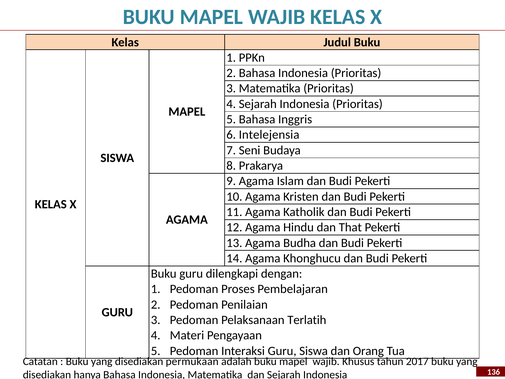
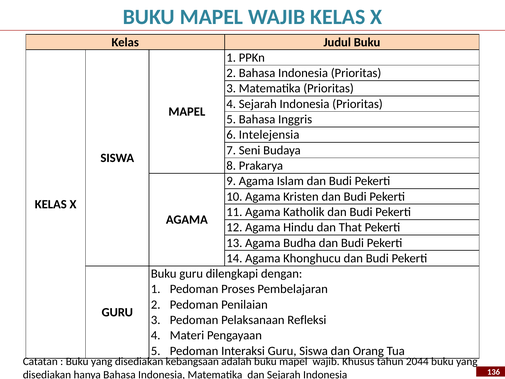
Terlatih: Terlatih -> Refleksi (307, 320)
permukaan: permukaan -> kebangsaan (192, 361)
2017: 2017 -> 2044 (417, 361)
